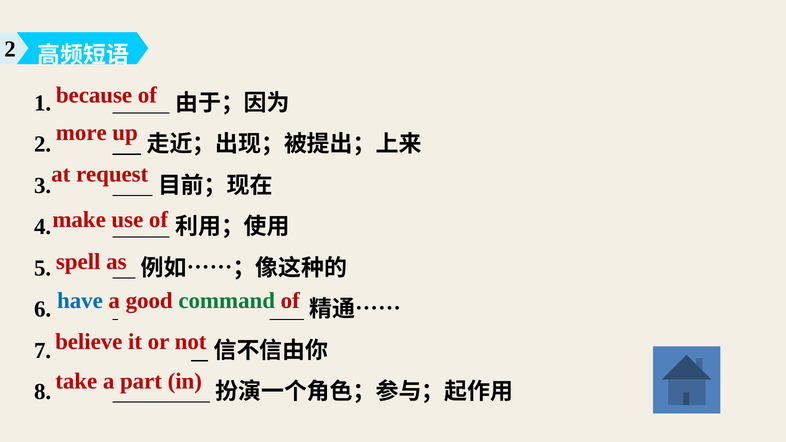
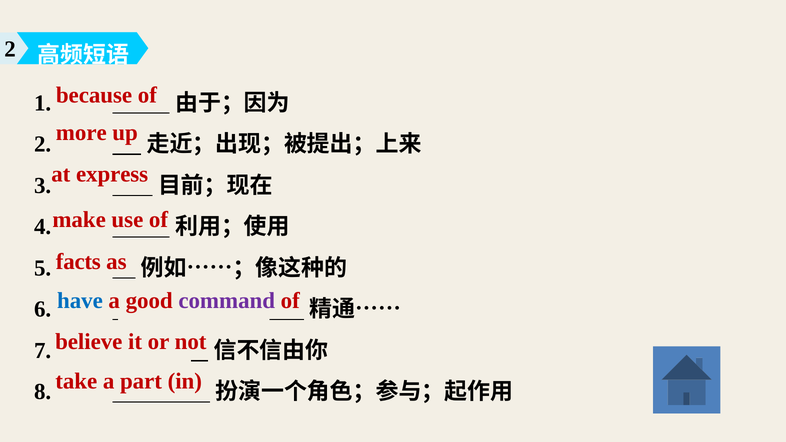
request: request -> express (112, 174)
spell: spell -> facts (78, 262)
command colour: green -> purple (227, 301)
